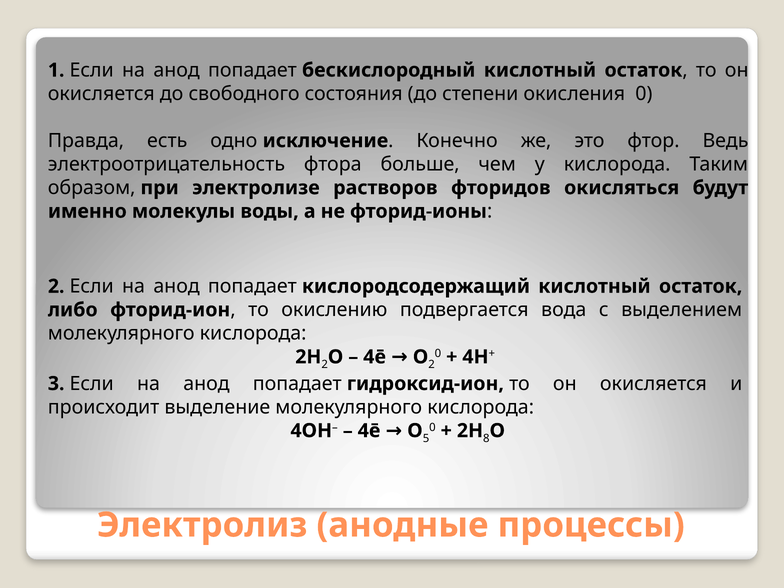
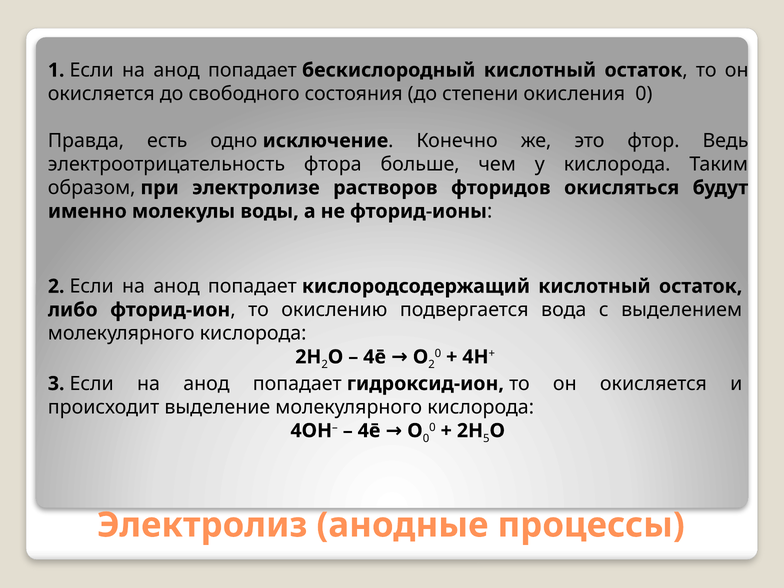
5: 5 -> 0 (426, 438)
8: 8 -> 5 (486, 438)
